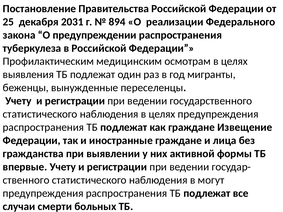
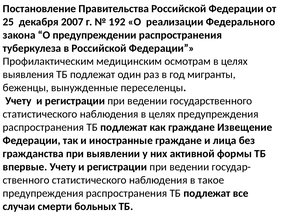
2031: 2031 -> 2007 (72, 22)
894: 894 -> 192 (117, 22)
могут: могут -> такое (211, 180)
